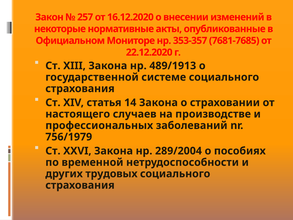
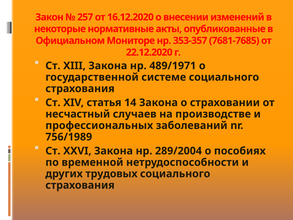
489/1913: 489/1913 -> 489/1971 (173, 66)
настоящего: настоящего -> несчастный (78, 114)
756/1979: 756/1979 -> 756/1989 (69, 137)
